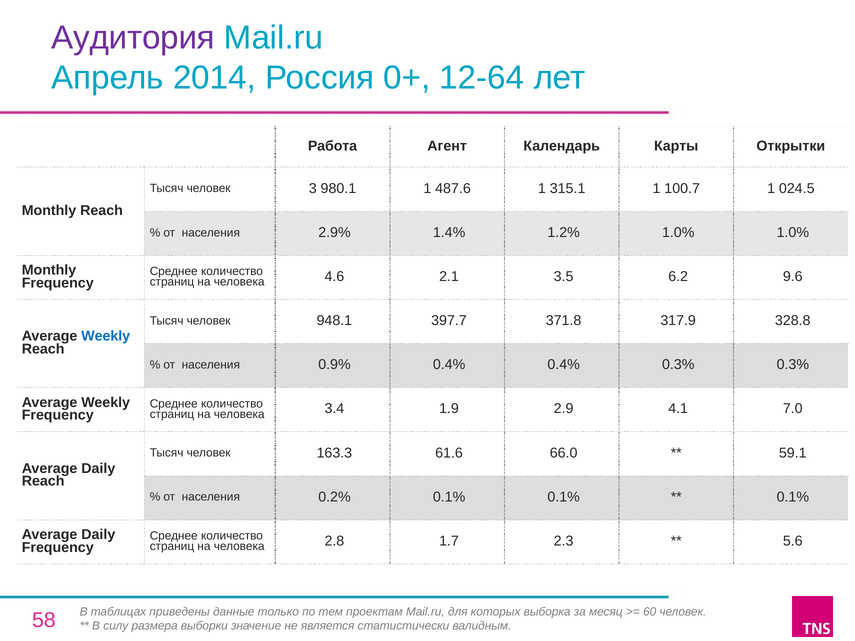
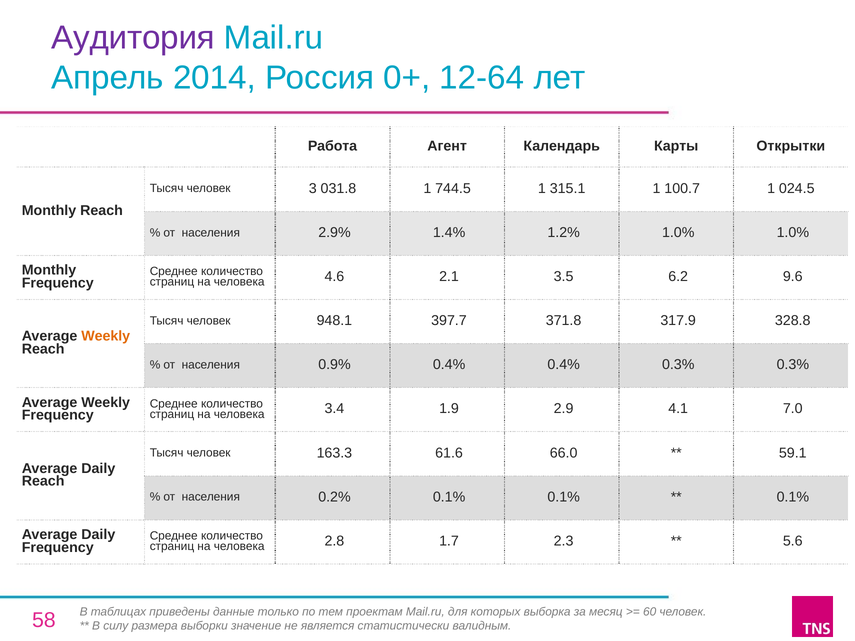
980.1: 980.1 -> 031.8 (338, 188)
487.6: 487.6 -> 744.5 (453, 188)
Weekly colour: blue -> orange (106, 336)
